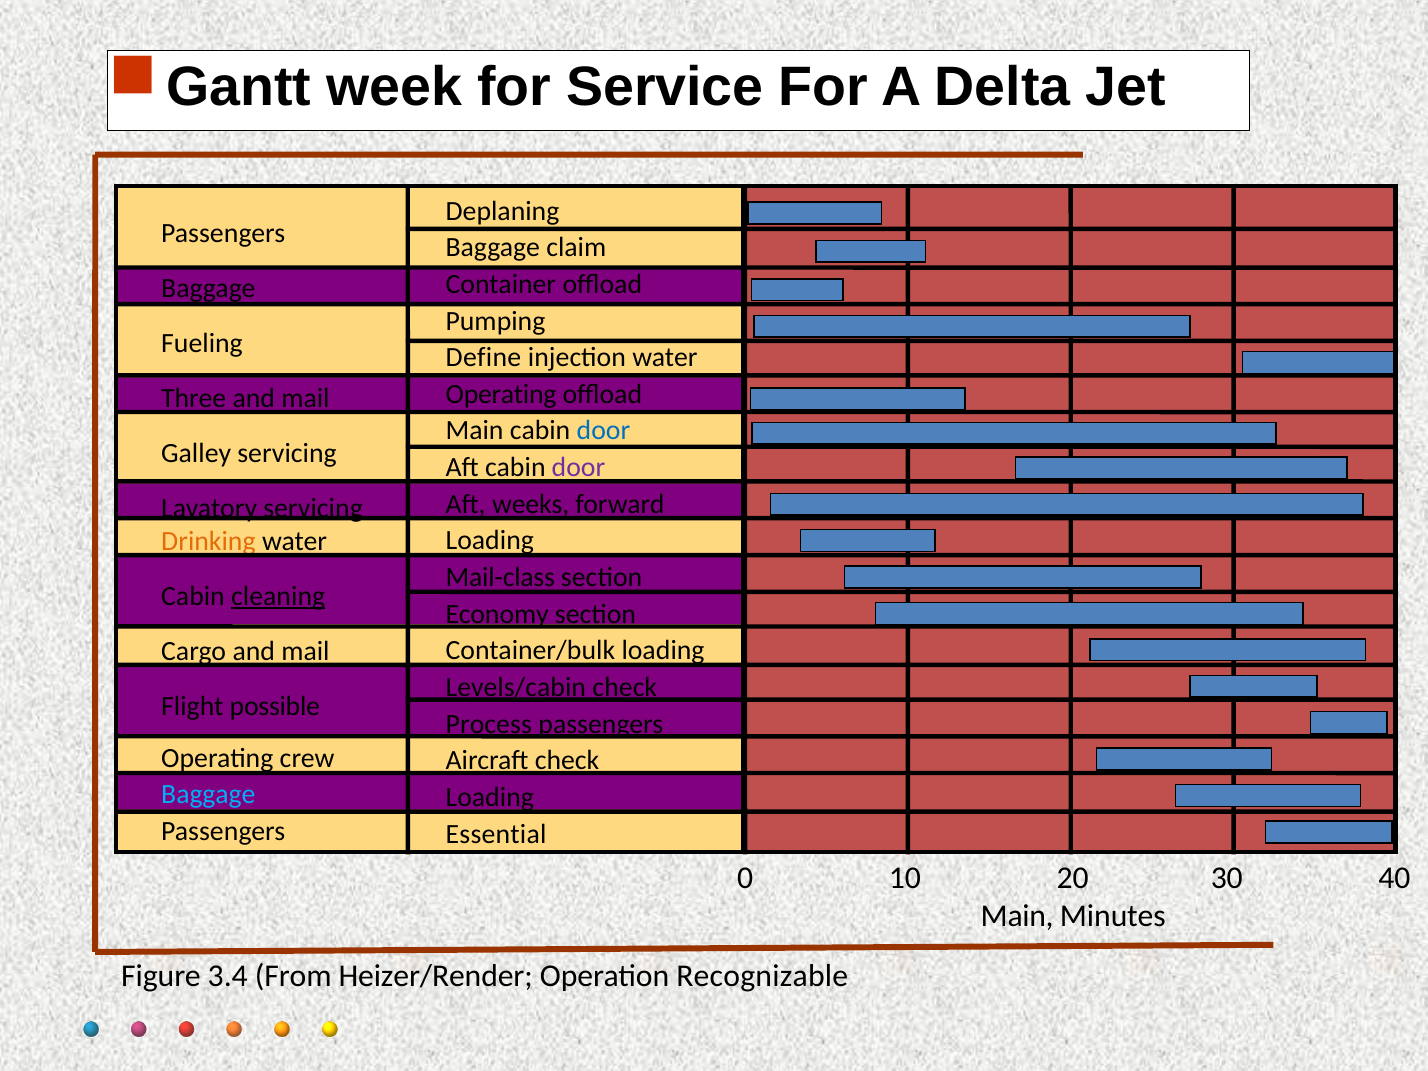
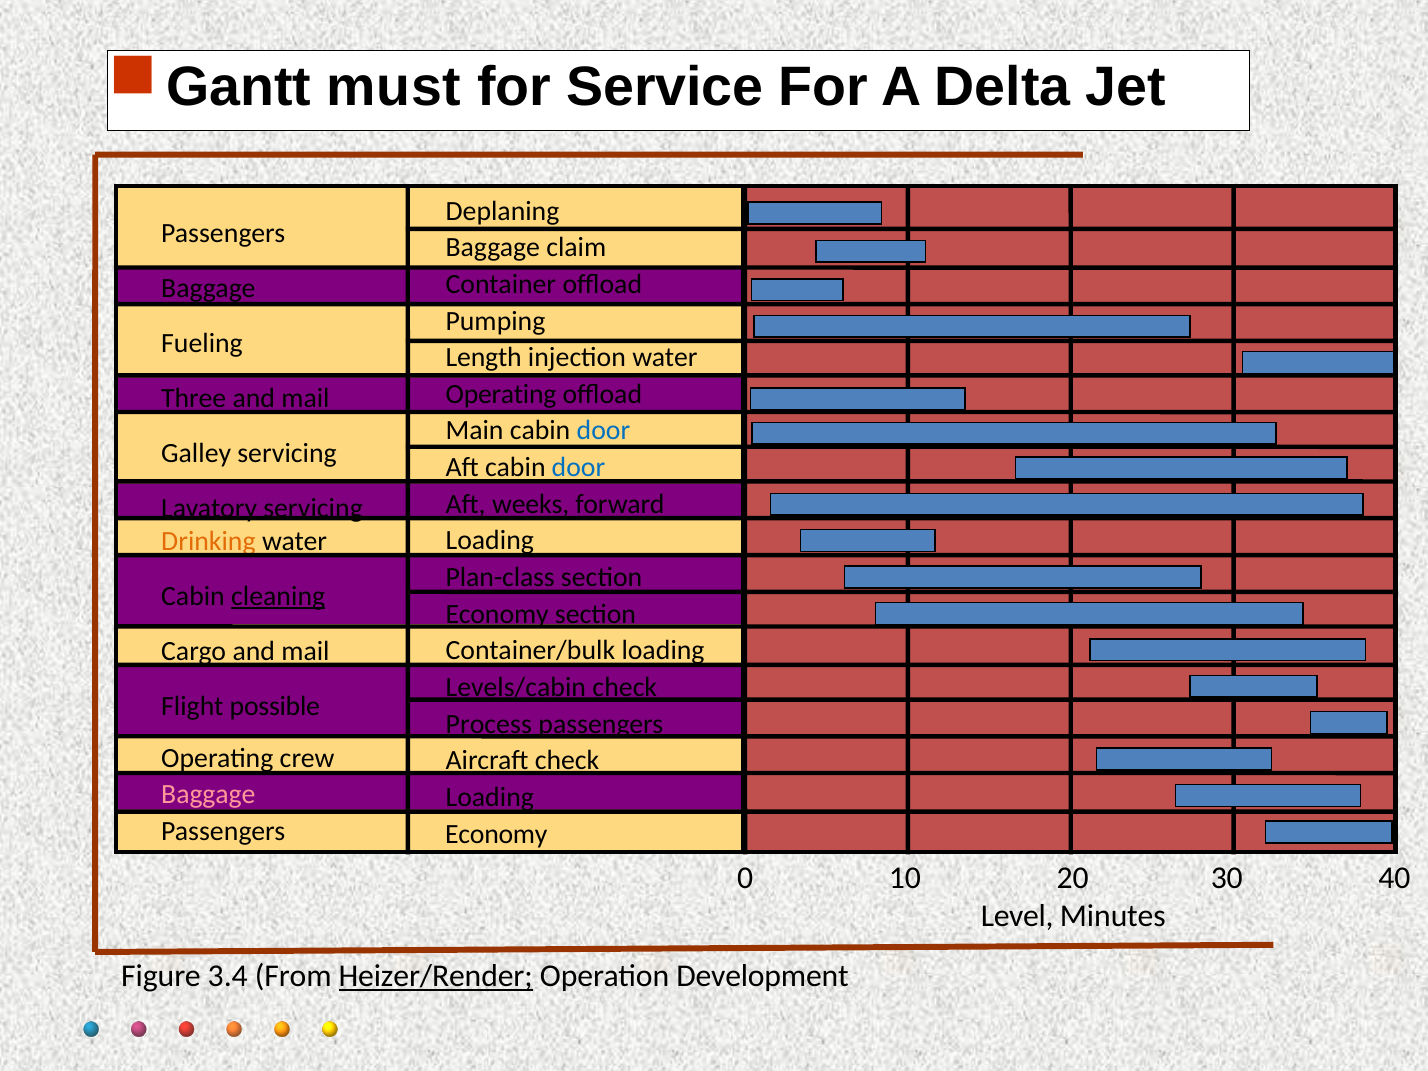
week: week -> must (394, 88)
Define: Define -> Length (484, 358)
door colour: purple -> blue (578, 467)
Mail-class: Mail-class -> Plan-class (500, 577)
Baggage colour: light blue -> pink (208, 795)
Essential: Essential -> Economy (496, 834)
Main: Main -> Level (1017, 916)
Heizer/Render underline: none -> present (436, 976)
Recognizable: Recognizable -> Development (762, 976)
